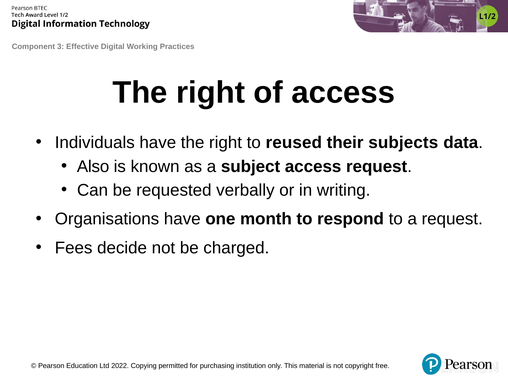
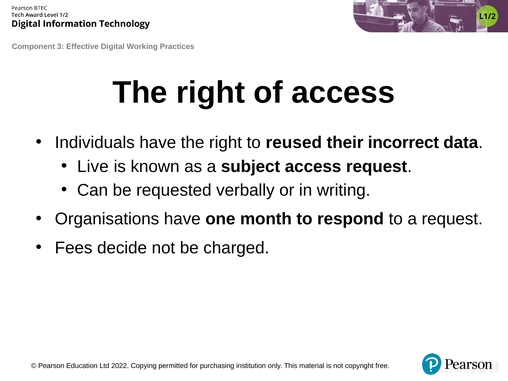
subjects: subjects -> incorrect (403, 143)
Also: Also -> Live (93, 166)
